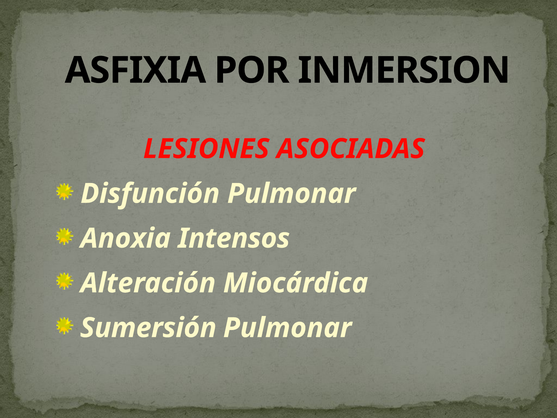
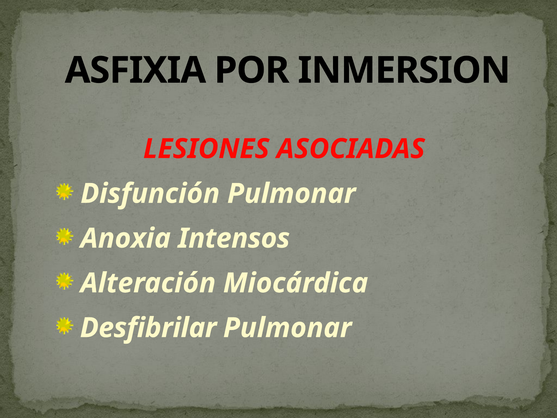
Sumersión: Sumersión -> Desfibrilar (148, 328)
